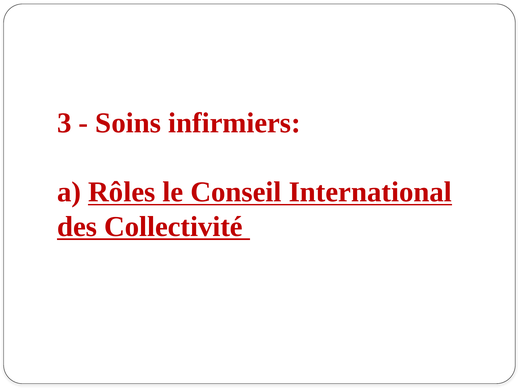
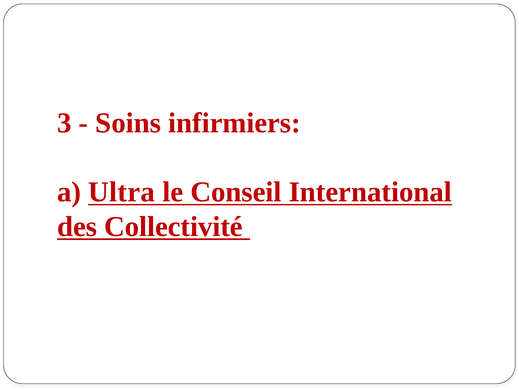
Rôles: Rôles -> Ultra (122, 192)
